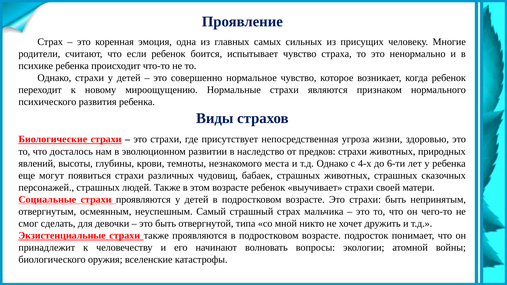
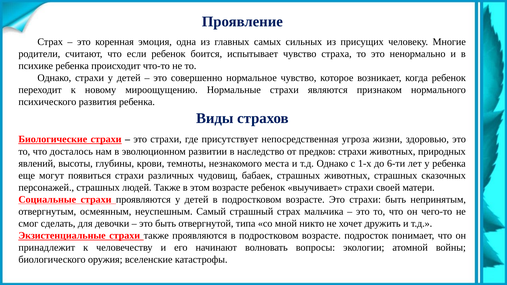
4-х: 4-х -> 1-х (365, 164)
